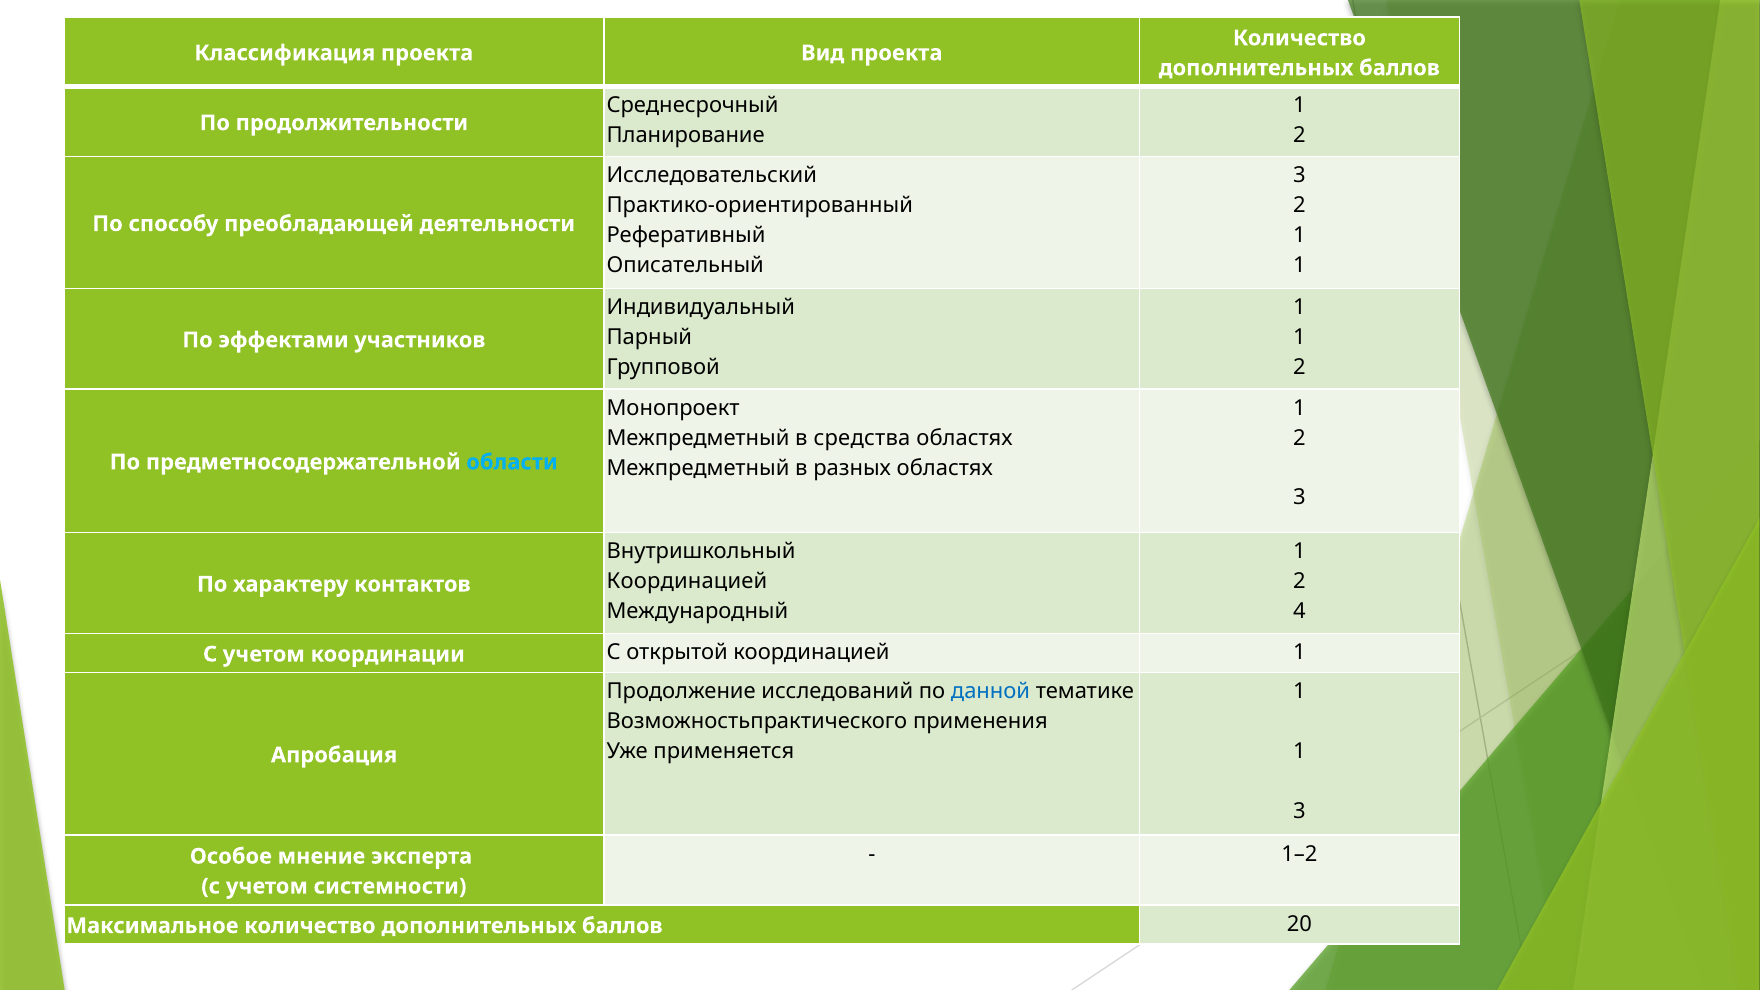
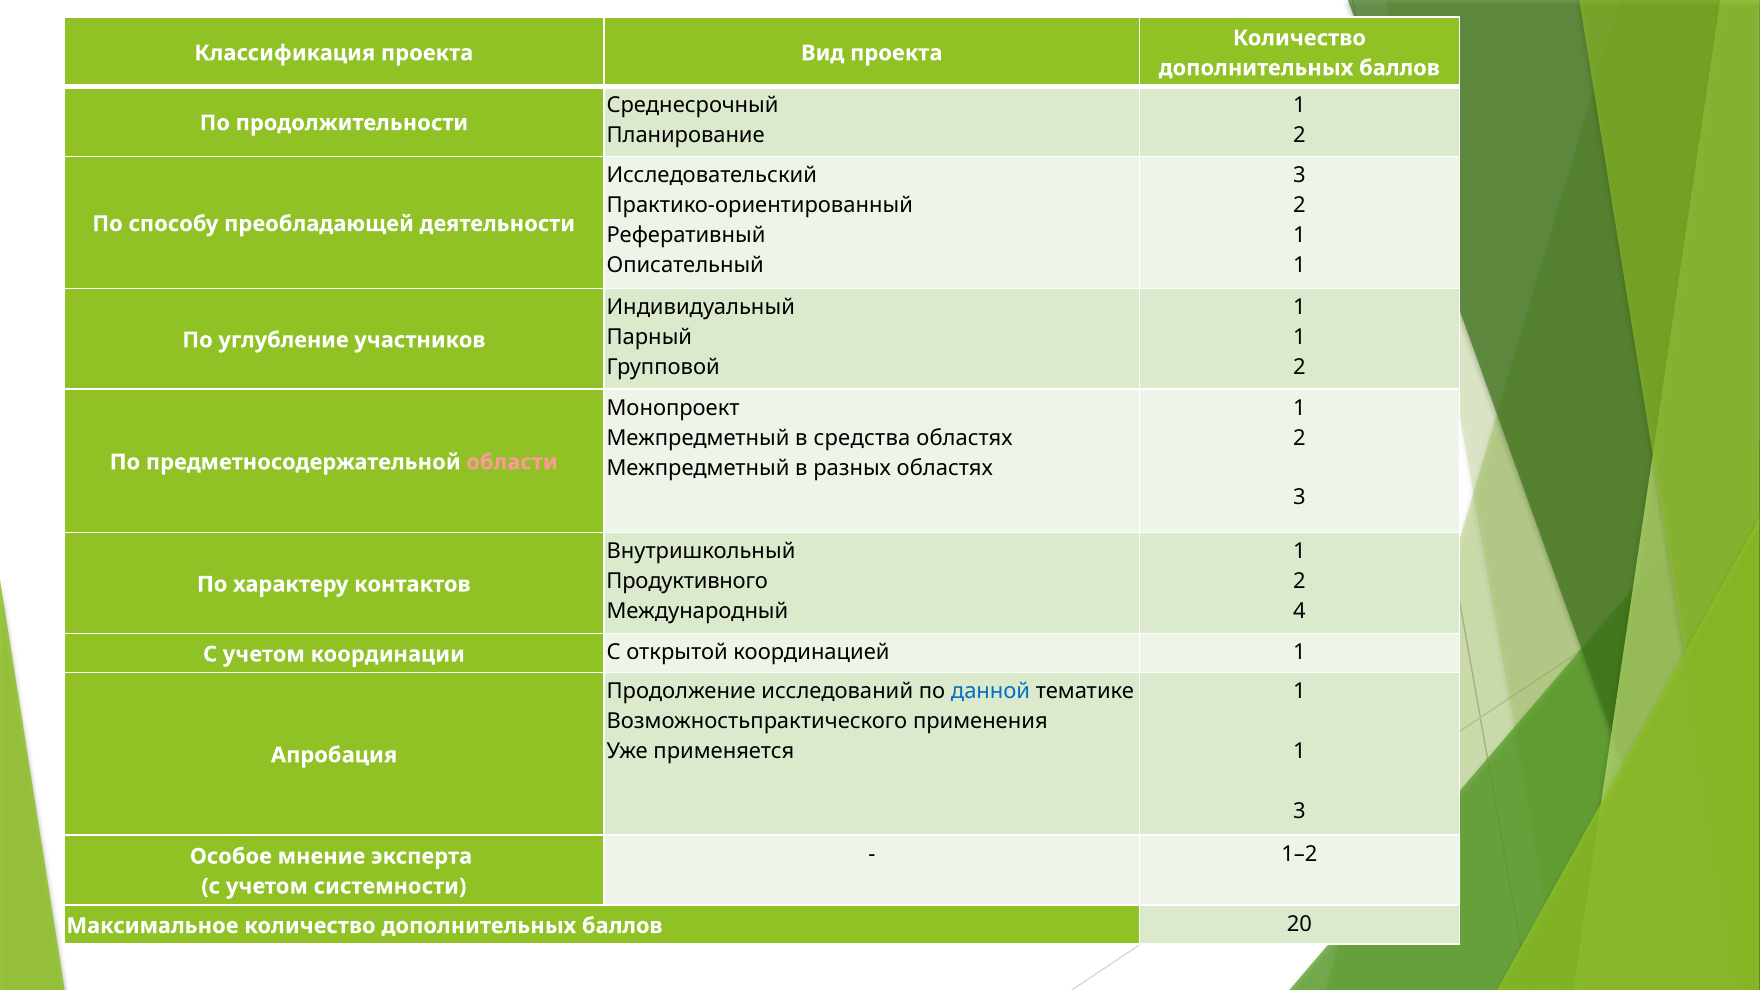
эффектами: эффектами -> углубление (284, 340)
области colour: light blue -> pink (512, 462)
Координацией: Координацией -> Продуктивного (687, 581)
